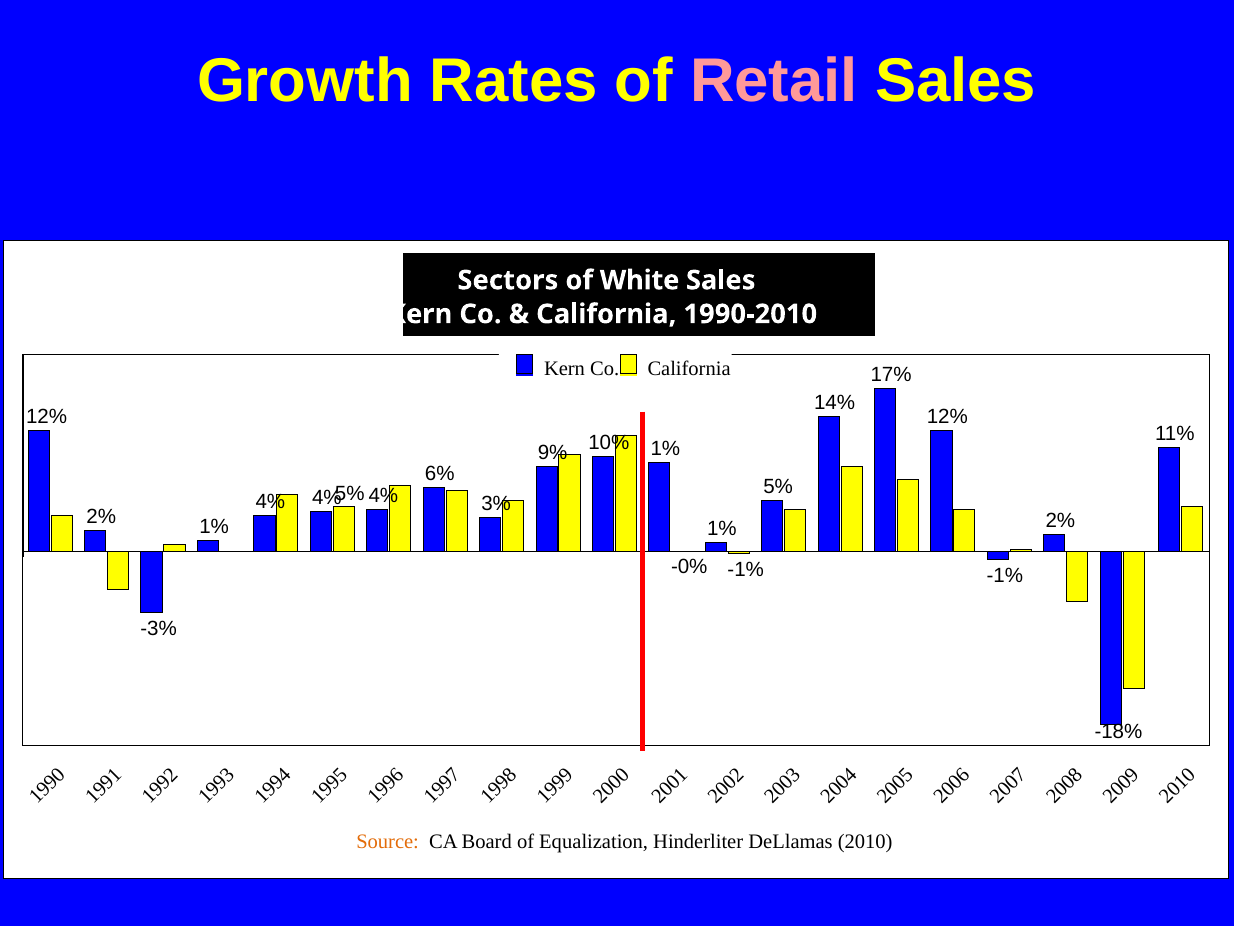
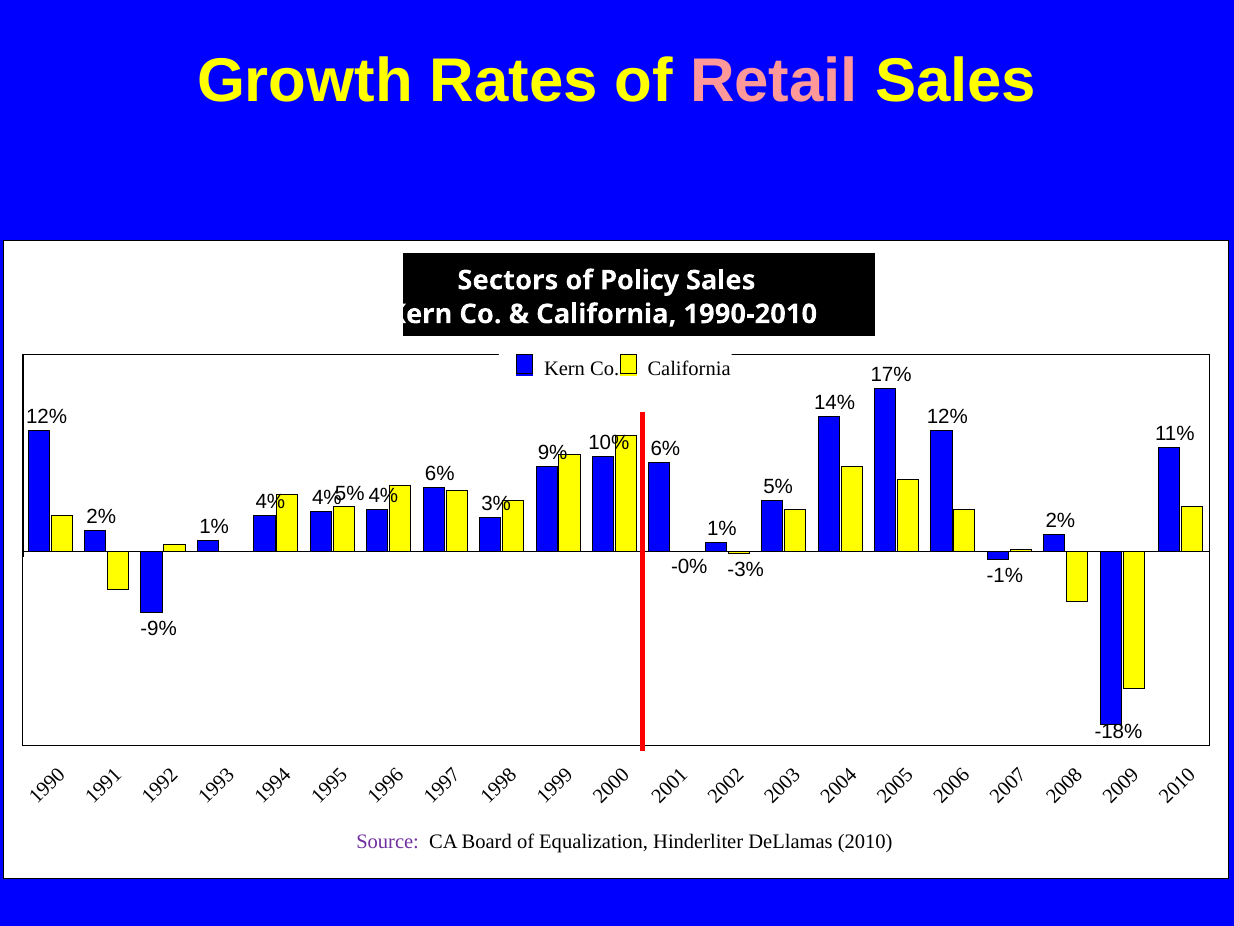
White: White -> Policy (640, 280)
10% 1%: 1% -> 6% (665, 449)
-0% -1%: -1% -> -3% (746, 569)
-3%: -3% -> -9% (159, 628)
Source colour: orange -> purple (388, 841)
